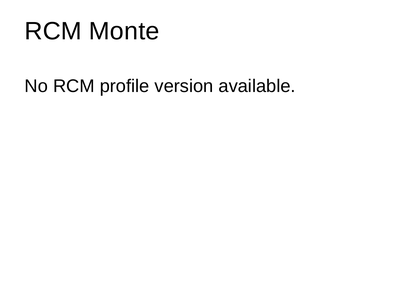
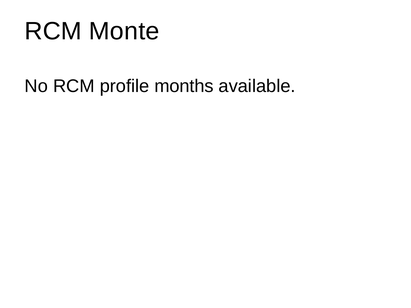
version: version -> months (184, 86)
